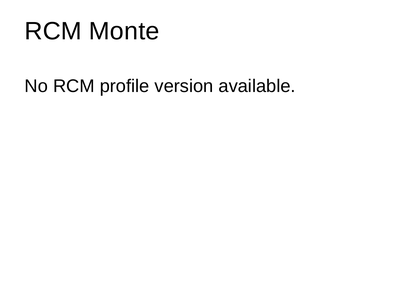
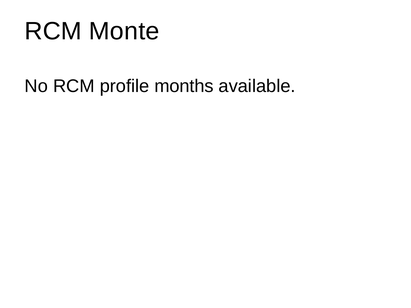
version: version -> months (184, 86)
